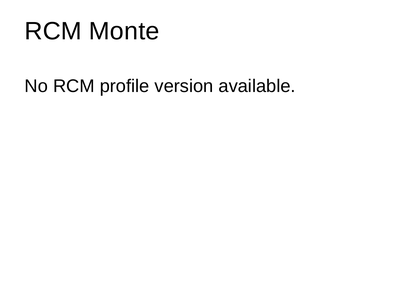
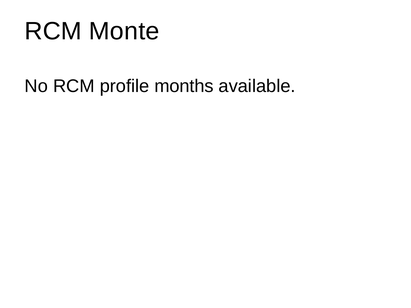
version: version -> months (184, 86)
